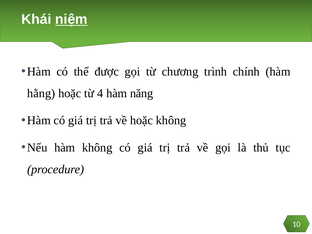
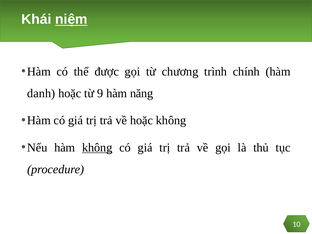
hằng: hằng -> danh (41, 93)
4: 4 -> 9 (100, 93)
không underline: none -> present (97, 148)
